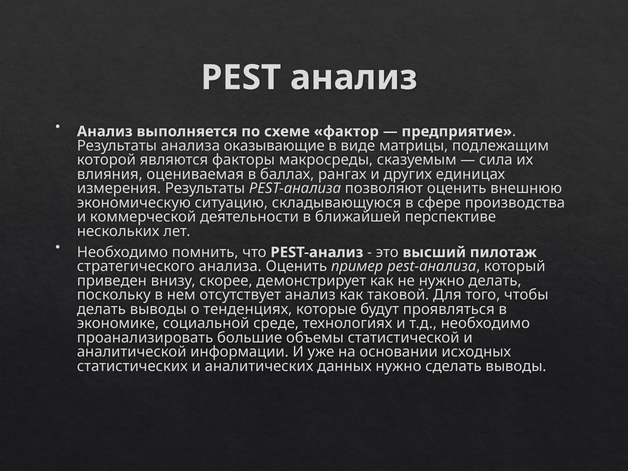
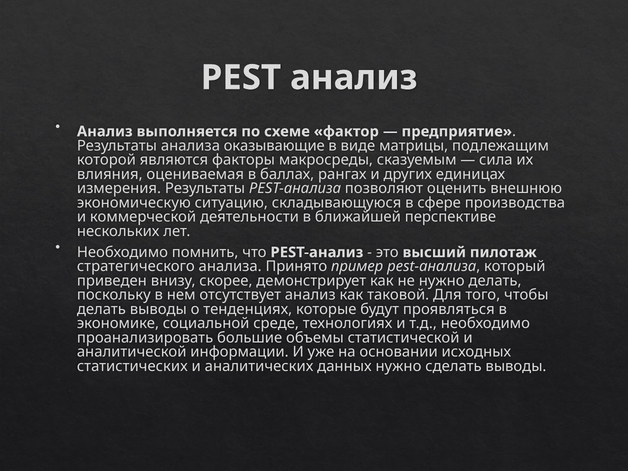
анализа Оценить: Оценить -> Принято (296, 267)
